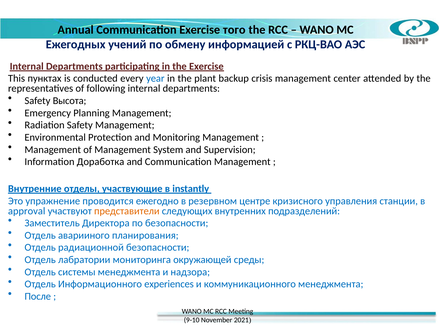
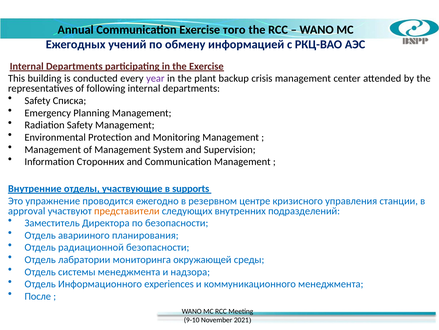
пунктах: пунктах -> building (45, 78)
year colour: blue -> purple (155, 78)
Высота: Высота -> Списка (69, 101)
Доработка: Доработка -> Сторонних (101, 161)
instantly: instantly -> supports (191, 188)
